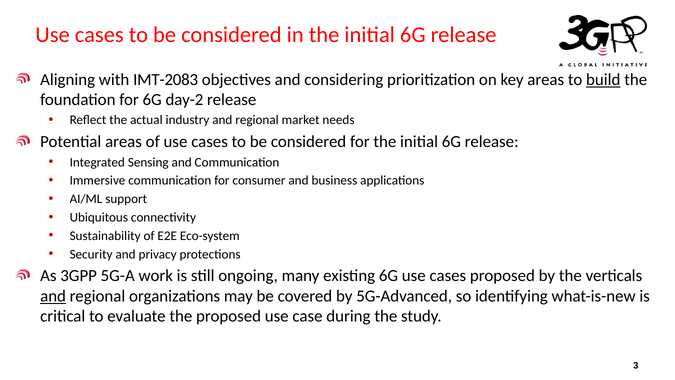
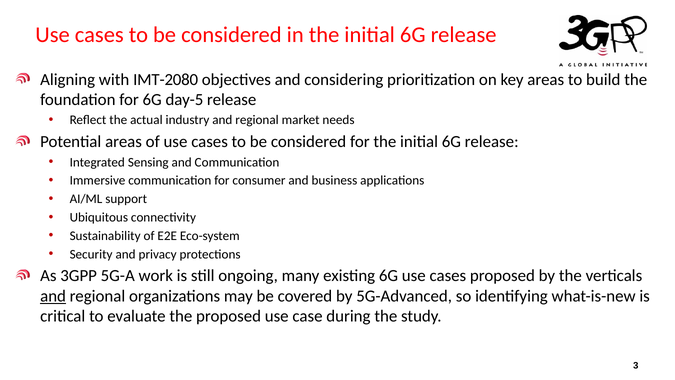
IMT-2083: IMT-2083 -> IMT-2080 (166, 79)
build underline: present -> none (603, 79)
day-2: day-2 -> day-5 (184, 100)
